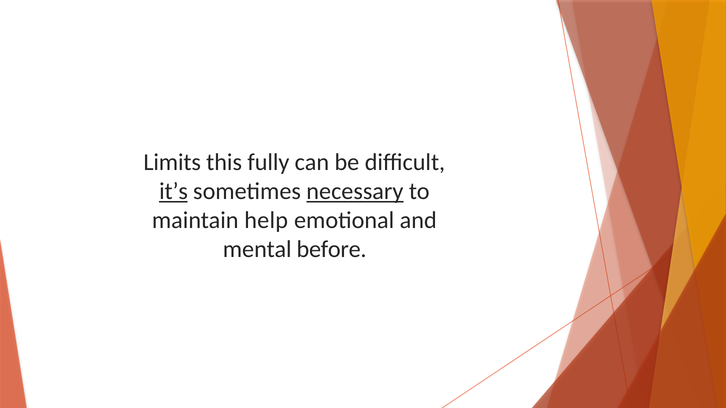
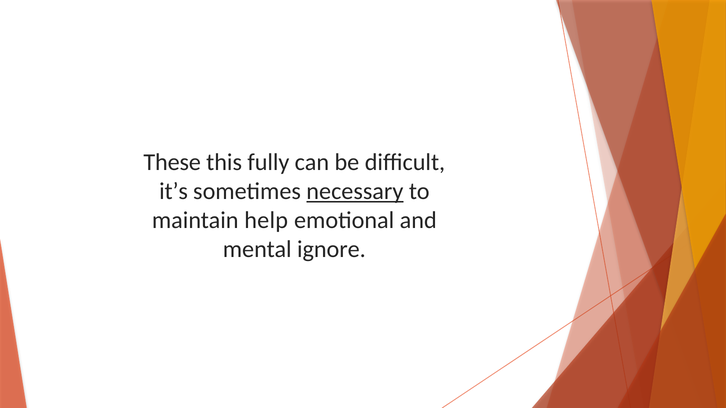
Limits: Limits -> These (172, 162)
it’s underline: present -> none (174, 191)
before: before -> ignore (331, 249)
